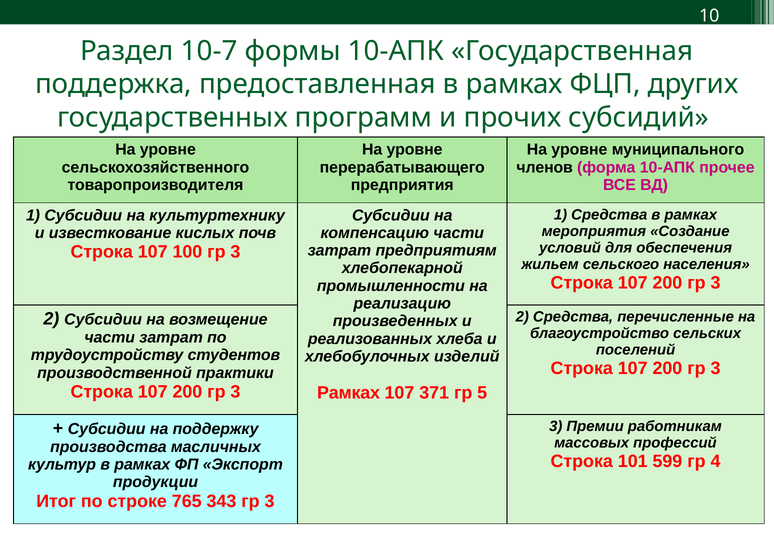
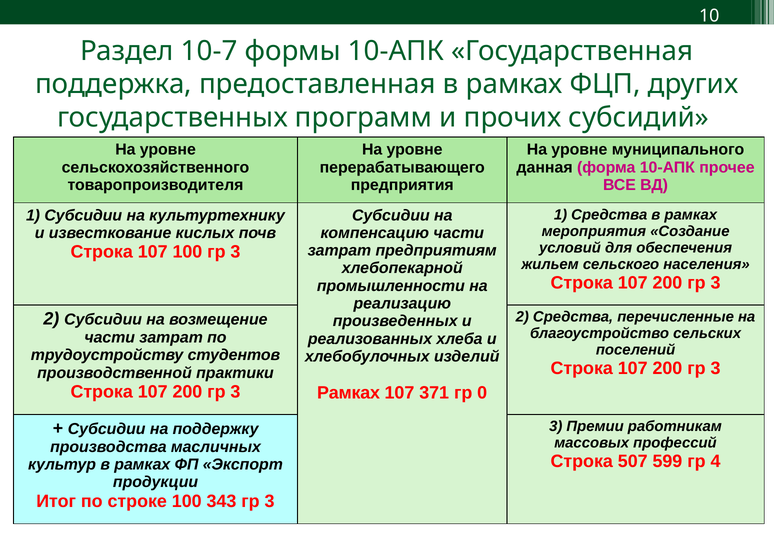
членов: членов -> данная (545, 167)
5: 5 -> 0 (482, 393)
101: 101 -> 507 (633, 461)
строке 765: 765 -> 100 (187, 501)
